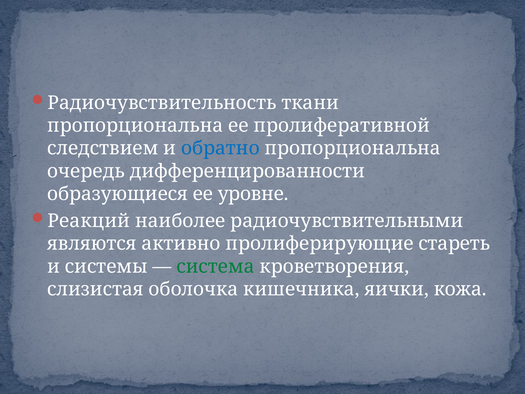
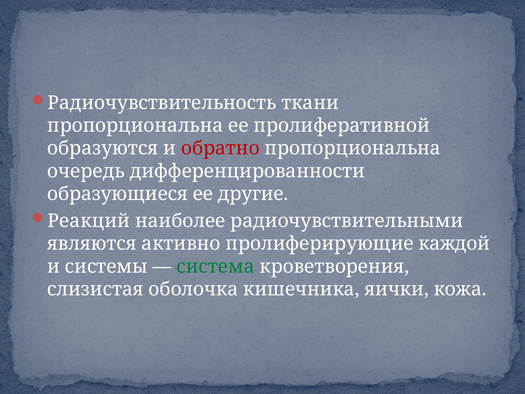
следствием: следствием -> образуются (103, 148)
обратно colour: blue -> red (220, 148)
уровне: уровне -> другие (253, 194)
стареть: стареть -> каждой (454, 244)
